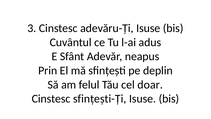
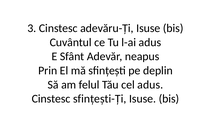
cel doar: doar -> adus (150, 84)
